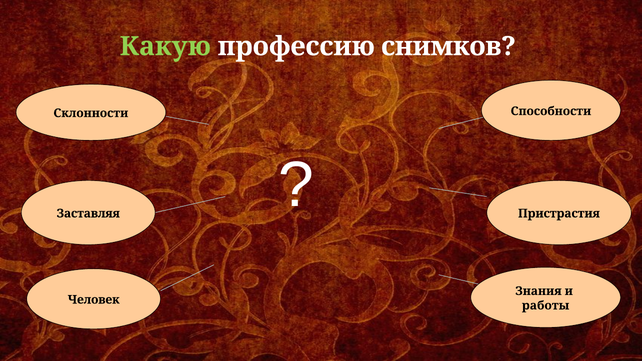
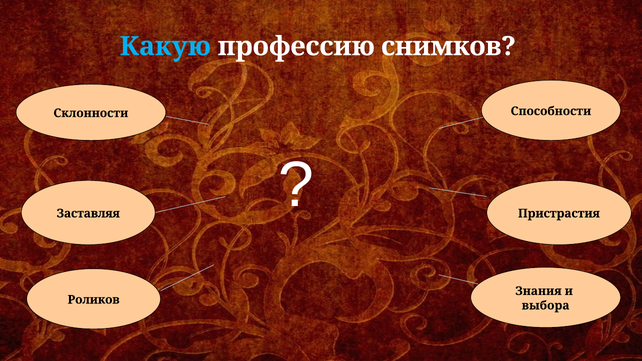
Какую colour: light green -> light blue (165, 46)
Человек: Человек -> Роликов (94, 300)
работы: работы -> выбора (546, 306)
